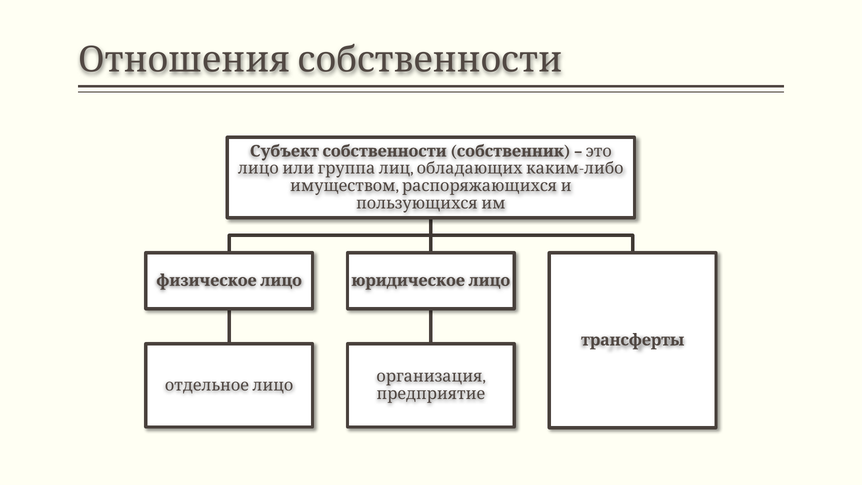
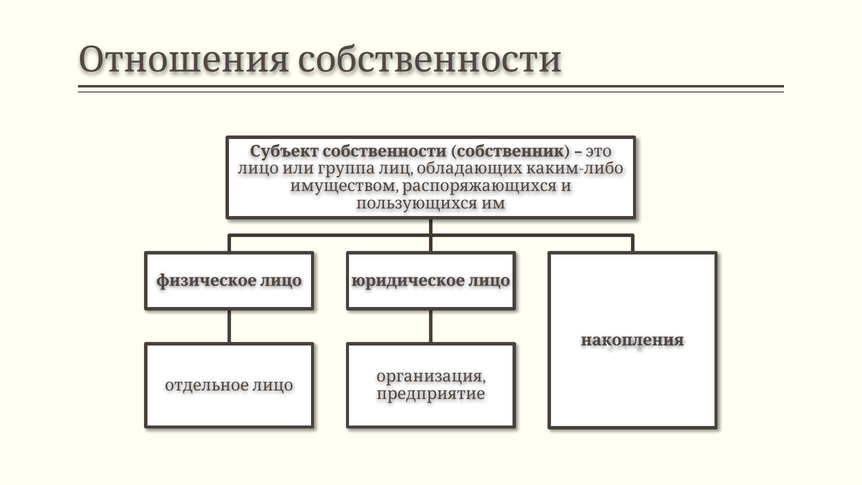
трансферты: трансферты -> накопления (632, 340)
